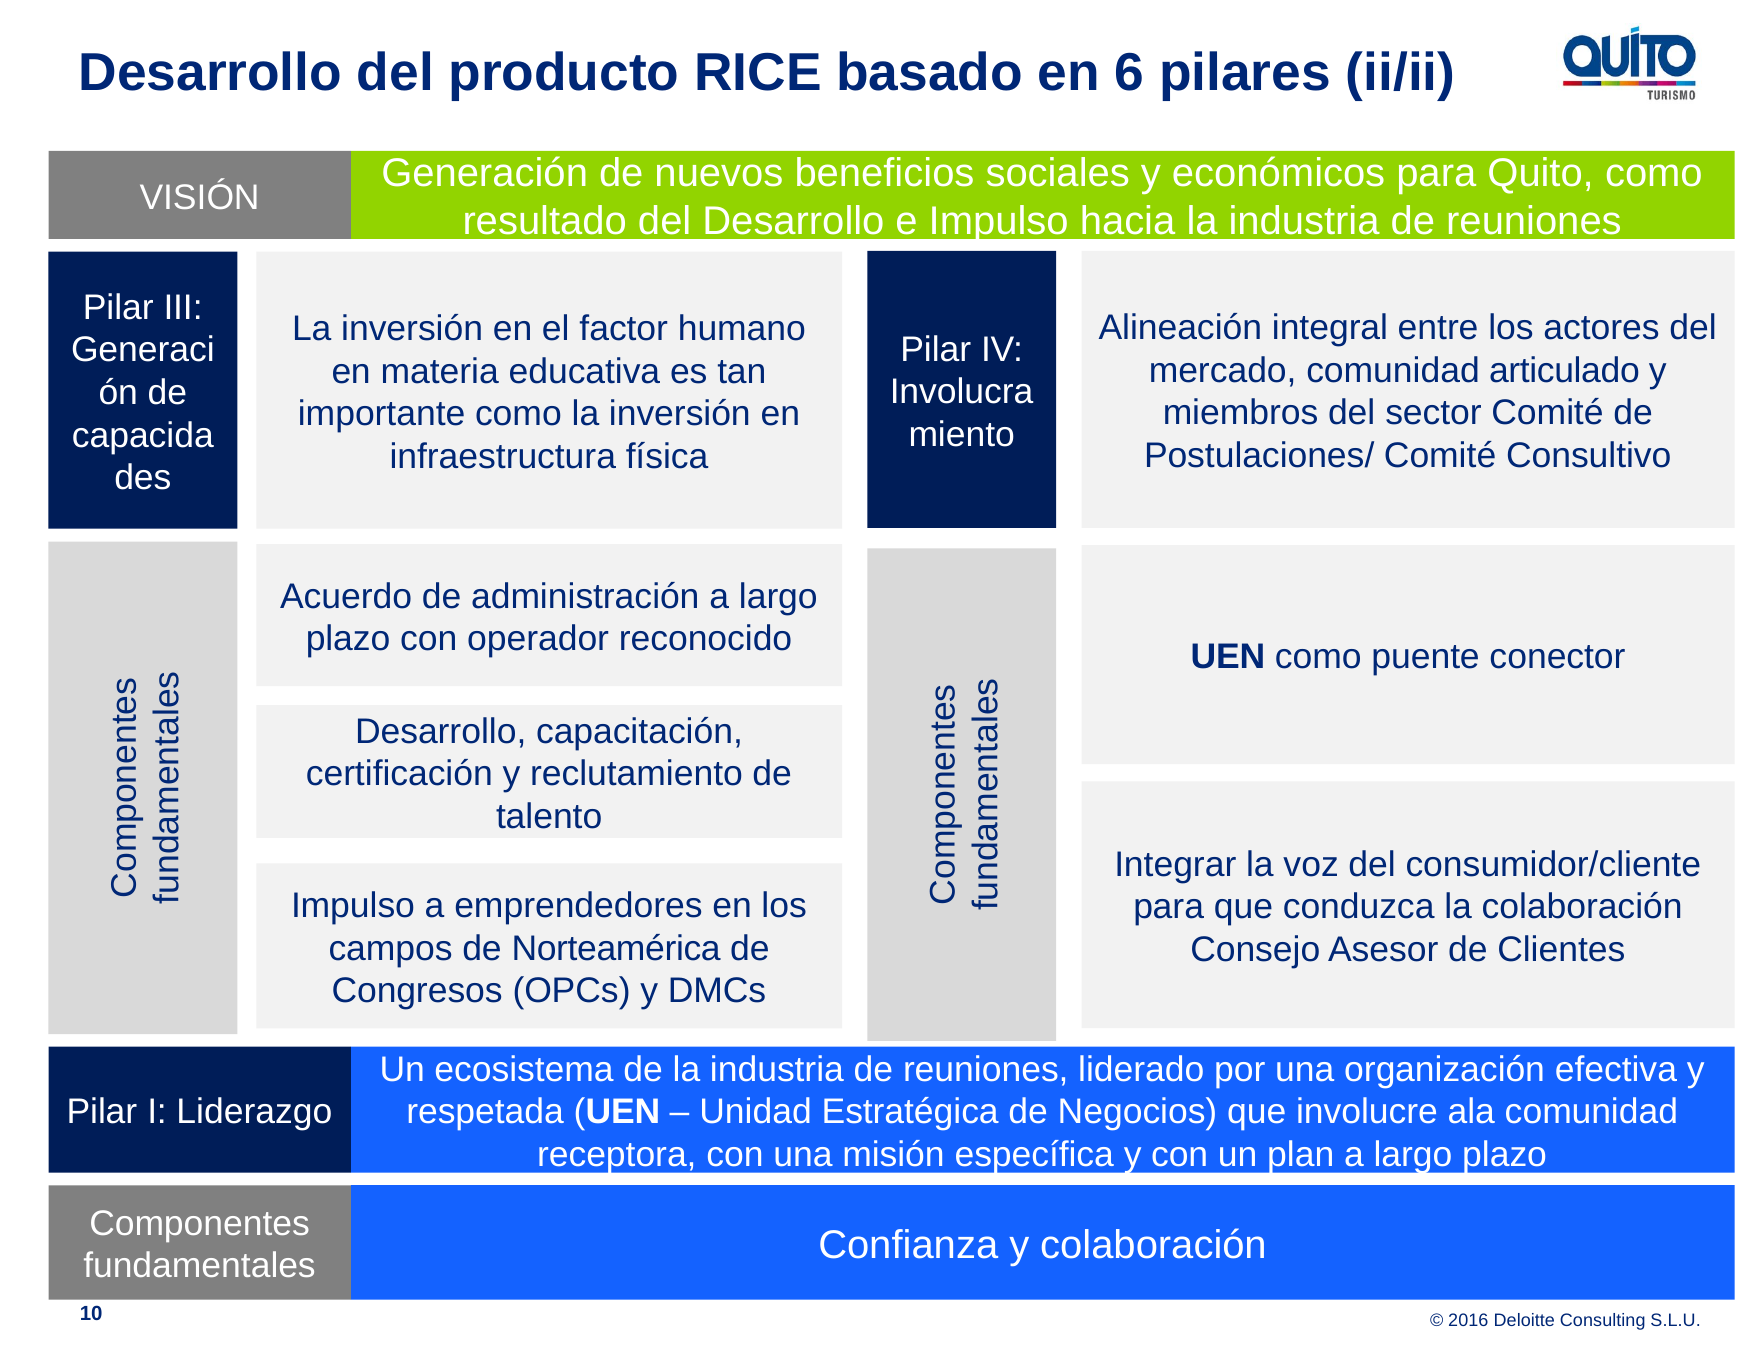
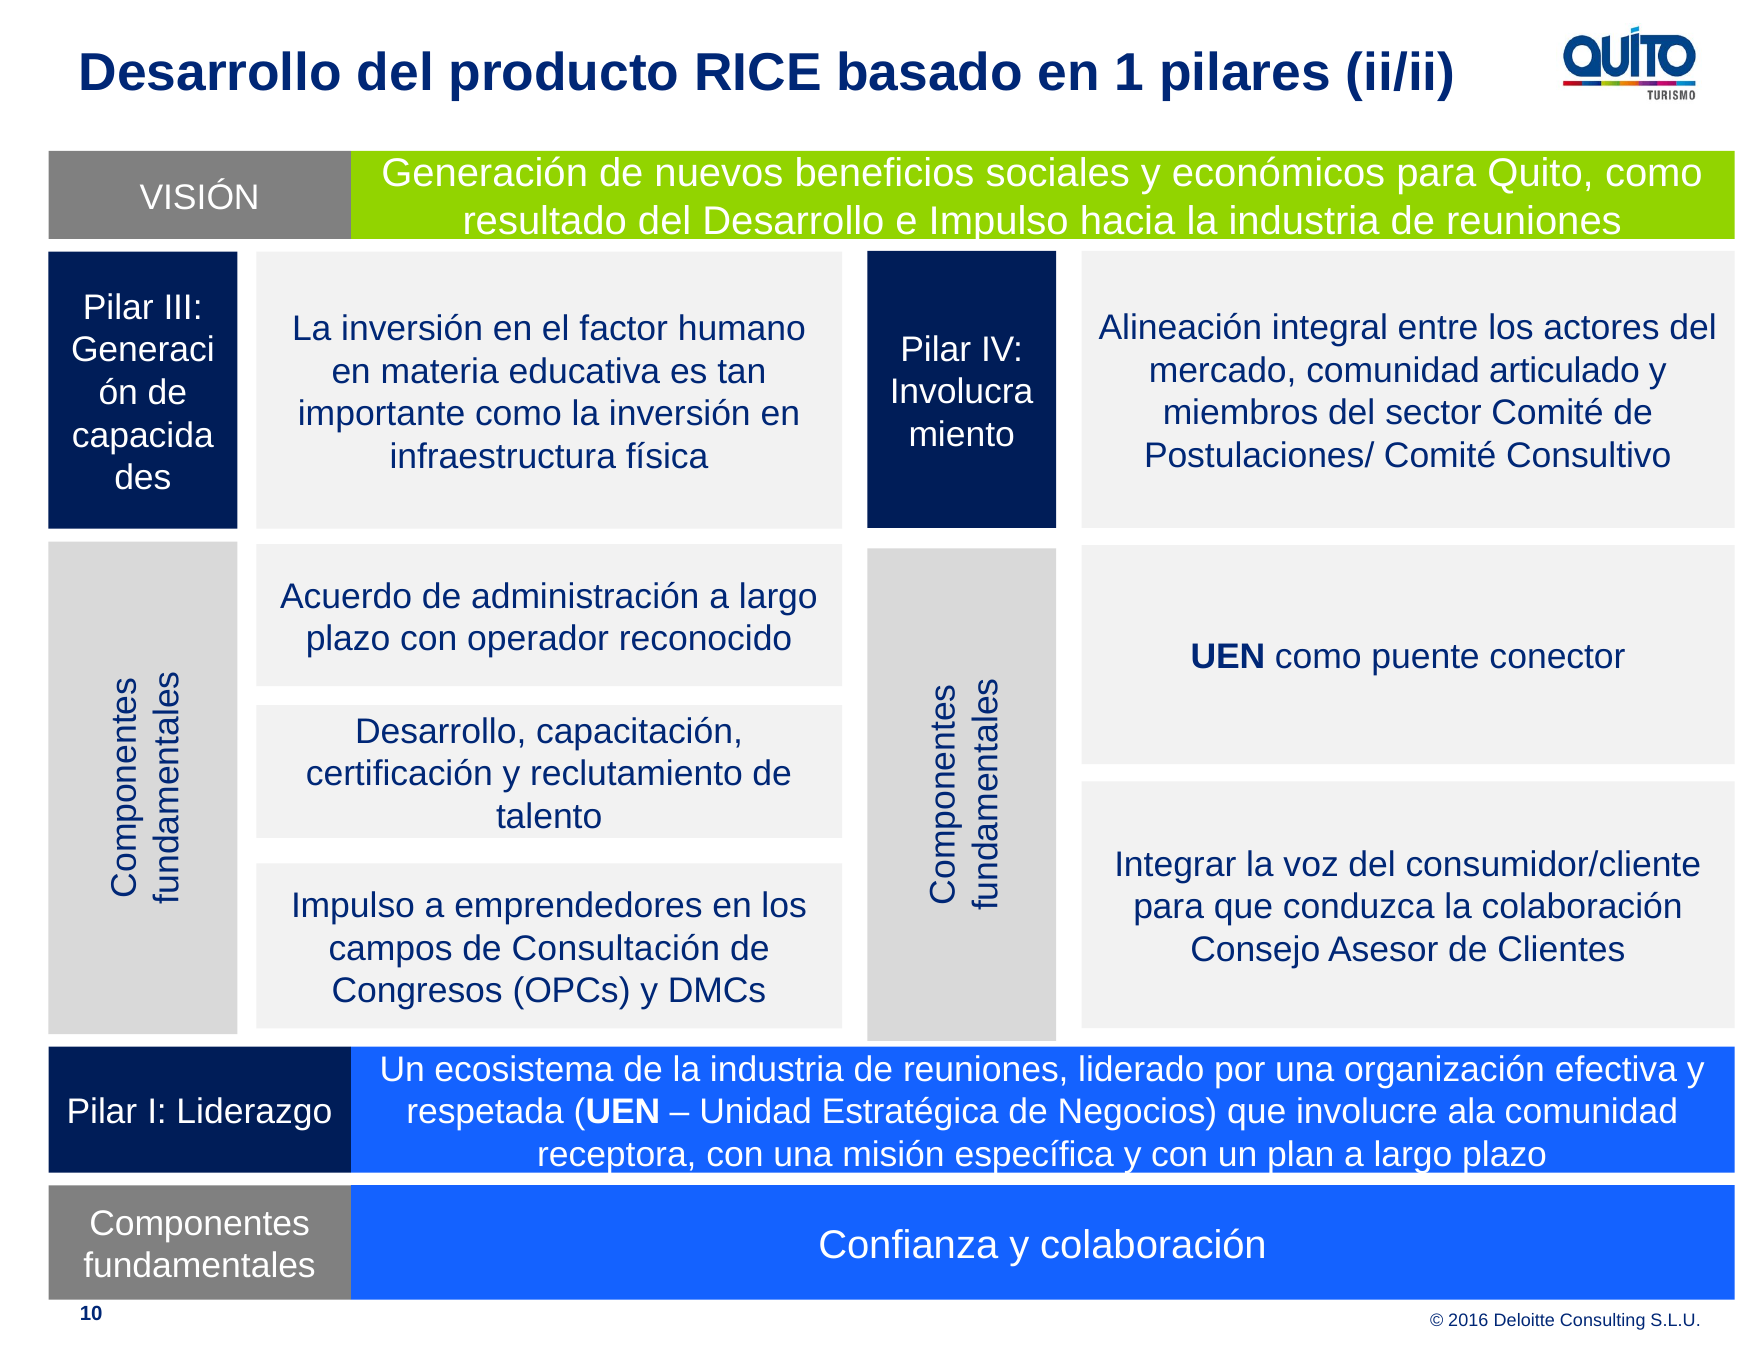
6: 6 -> 1 (1130, 73)
Norteamérica: Norteamérica -> Consultación (616, 948)
